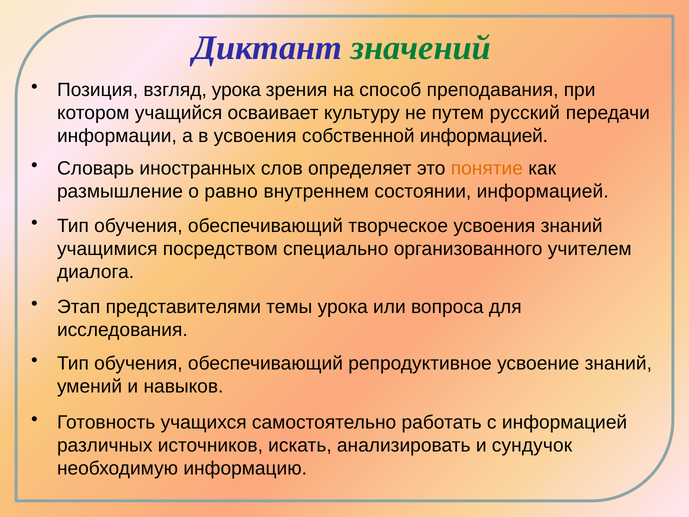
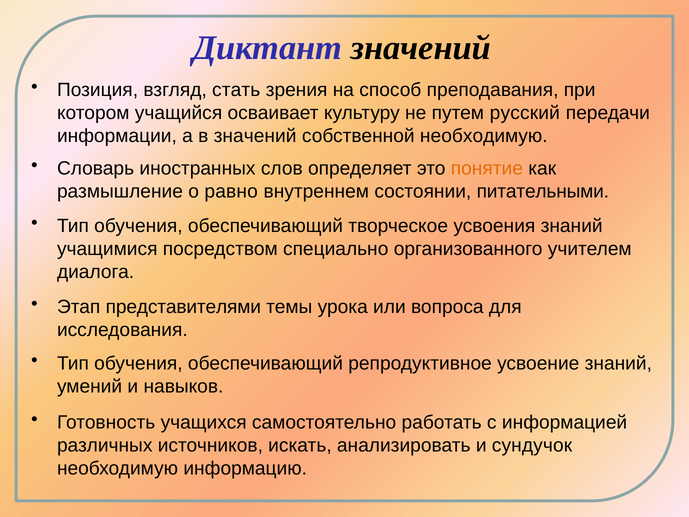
значений colour: green -> black (421, 48)
взгляд урока: урока -> стать (236, 90)
в усвоения: усвоения -> значений (255, 136)
собственной информацией: информацией -> необходимую (484, 136)
состоянии информацией: информацией -> питательными (543, 191)
